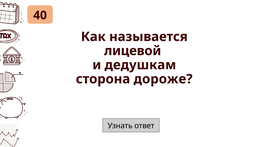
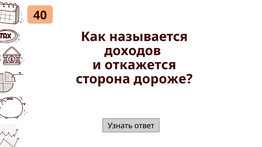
лицевой: лицевой -> доходов (133, 51)
дедушкам: дедушкам -> откажется (140, 65)
